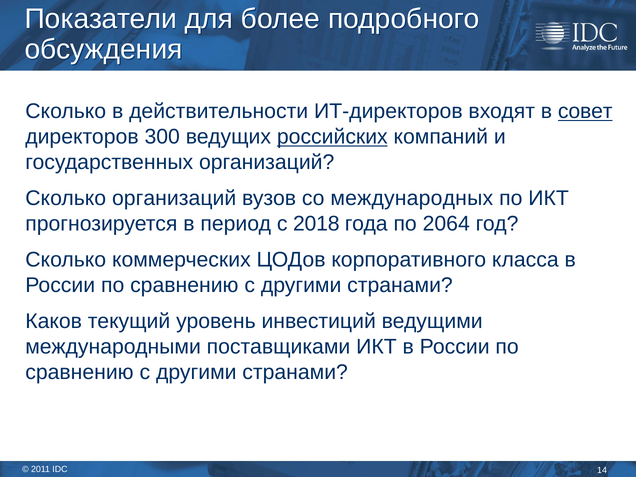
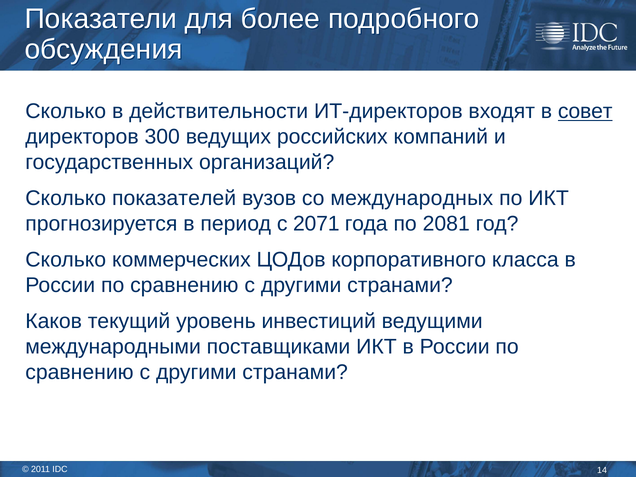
российских underline: present -> none (332, 137)
Сколько организаций: организаций -> показателей (174, 198)
2018: 2018 -> 2071 (316, 224)
2064: 2064 -> 2081 (446, 224)
